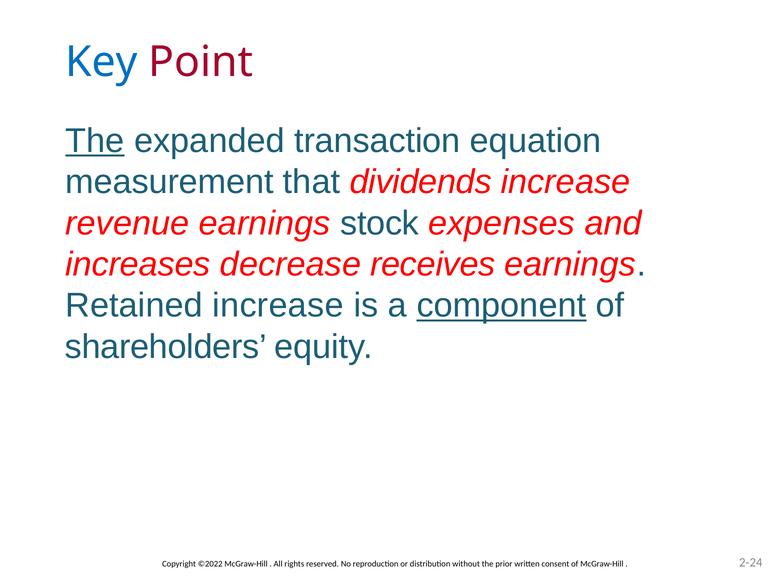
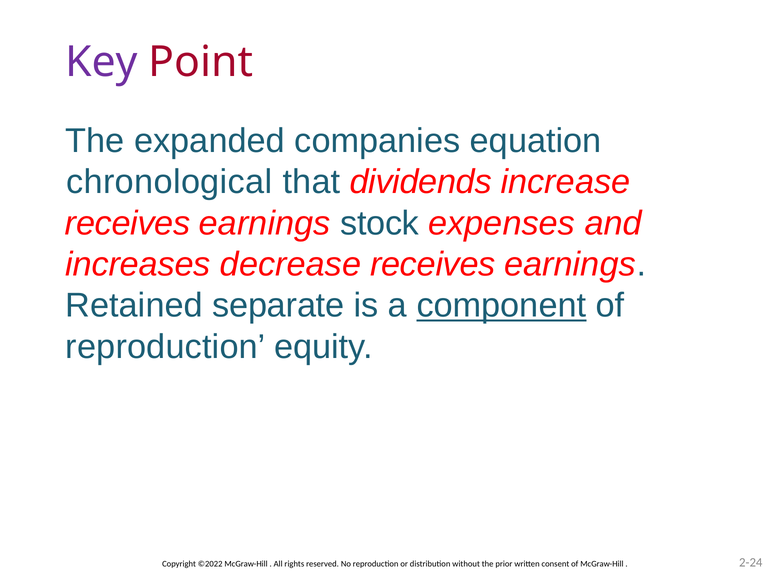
Key colour: blue -> purple (101, 62)
The underline: present -> none (95, 141)
transaction: transaction -> companies (377, 141)
measurement: measurement -> chronological (169, 182)
revenue: revenue -> receives (128, 223)
Retained increase: increase -> separate (278, 306)
shareholders: shareholders -> reproduction (166, 347)
